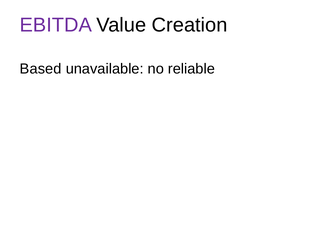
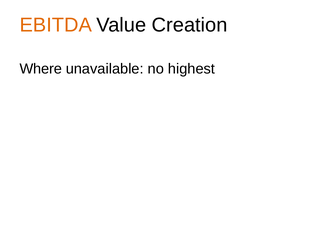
EBITDA colour: purple -> orange (56, 25)
Based: Based -> Where (41, 69)
reliable: reliable -> highest (191, 69)
